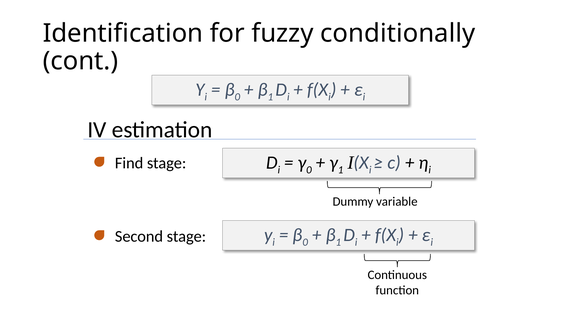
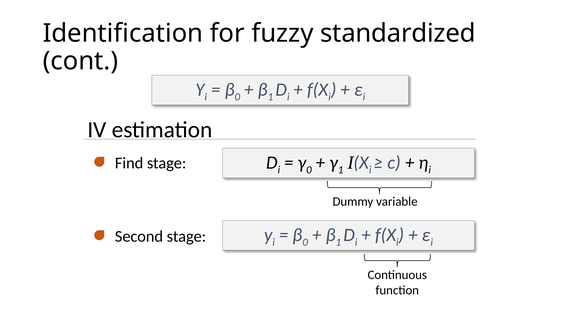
conditionally: conditionally -> standardized (398, 33)
